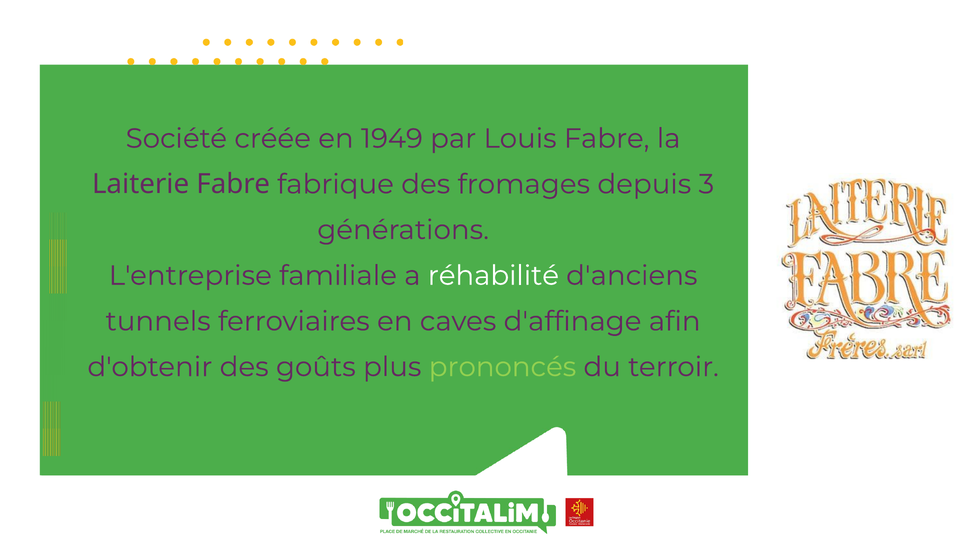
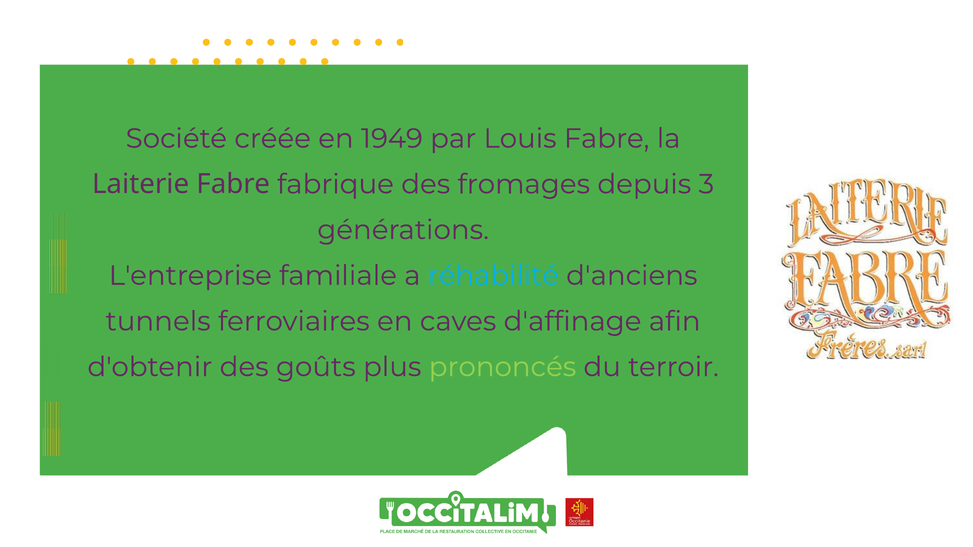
réhabilité colour: white -> light blue (493, 276)
